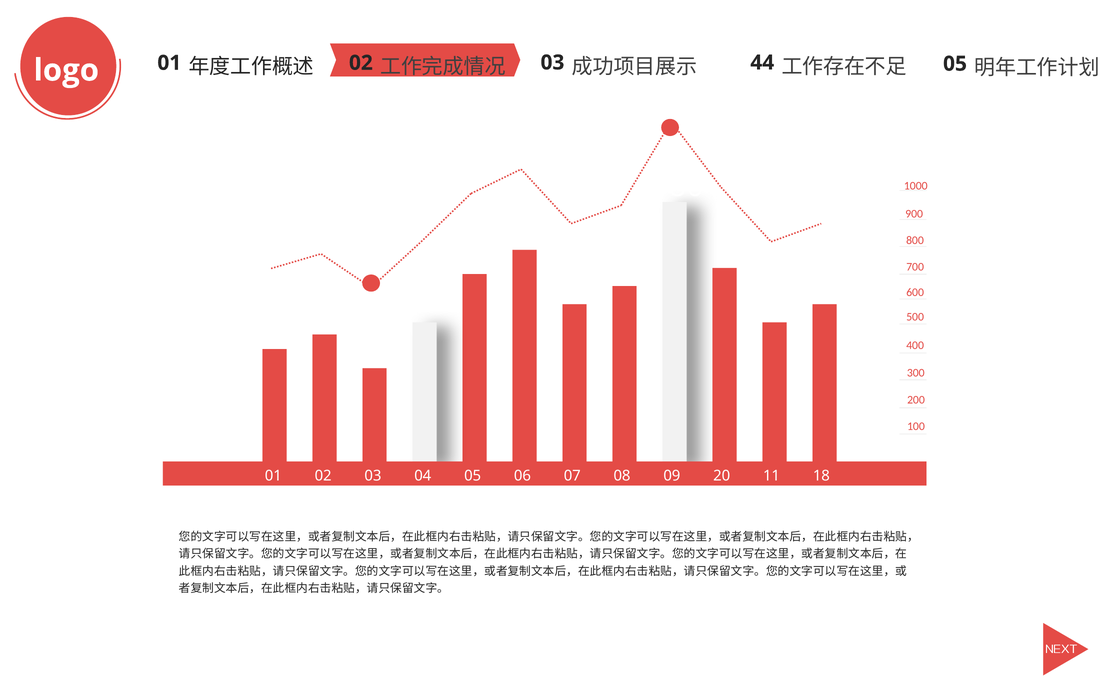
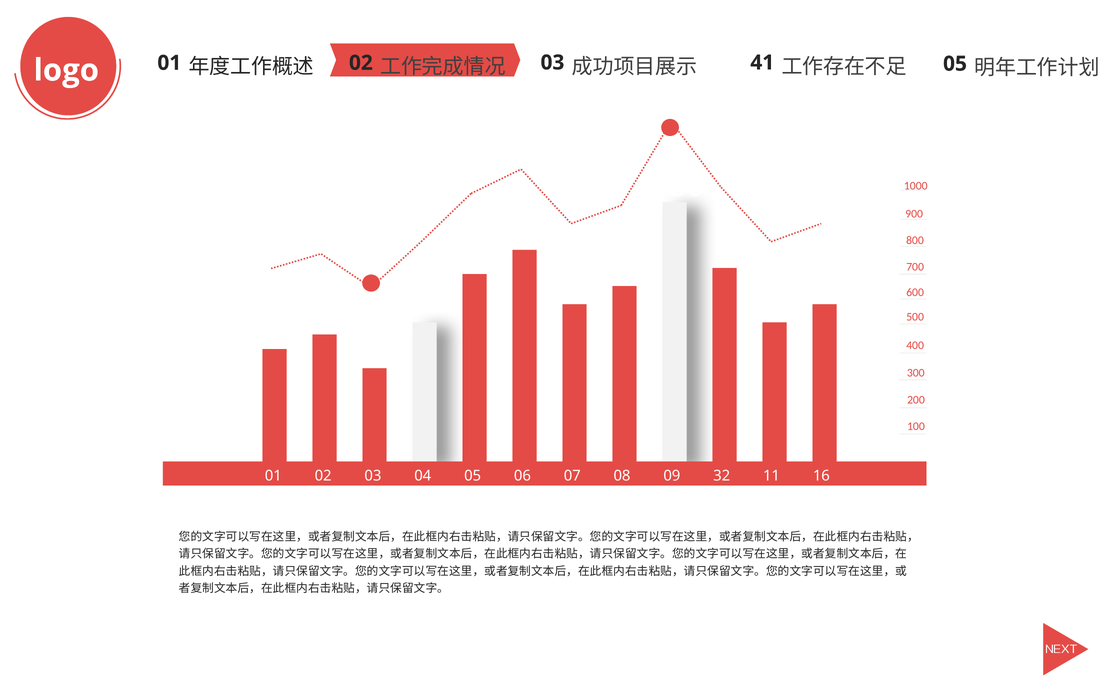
44: 44 -> 41 (762, 63)
20: 20 -> 32 (722, 476)
18: 18 -> 16 (821, 476)
